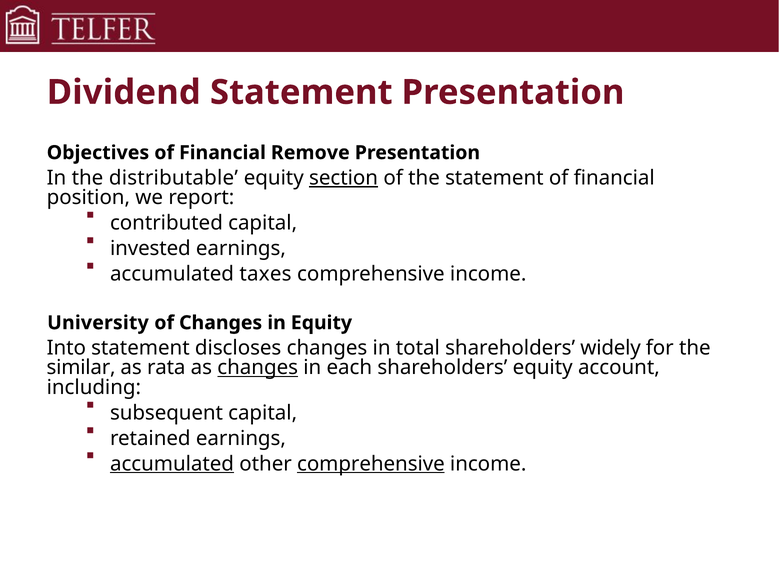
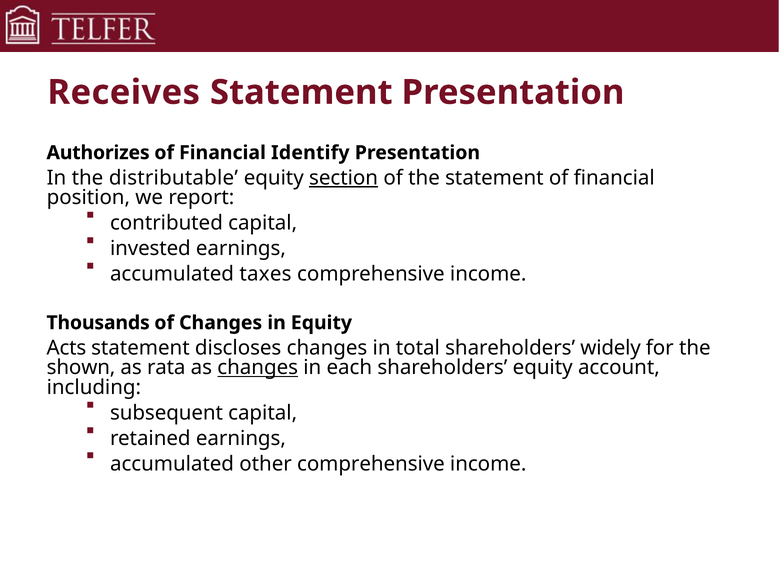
Dividend: Dividend -> Receives (124, 92)
Objectives: Objectives -> Authorizes (98, 153)
Remove: Remove -> Identify (310, 153)
University: University -> Thousands (98, 322)
Into: Into -> Acts (66, 347)
similar: similar -> shown (81, 367)
accumulated underline: present -> none (172, 463)
comprehensive underline: present -> none (371, 463)
